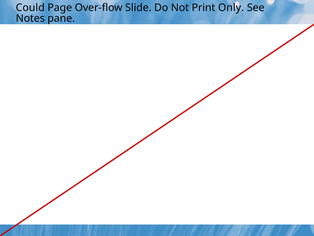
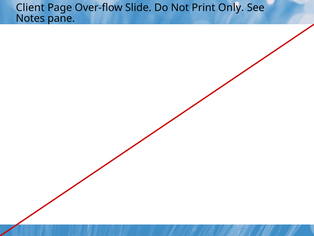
Could: Could -> Client (30, 8)
